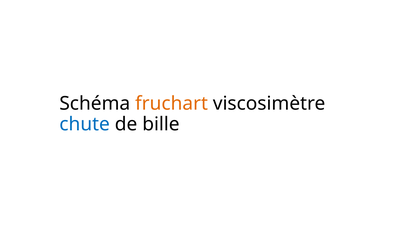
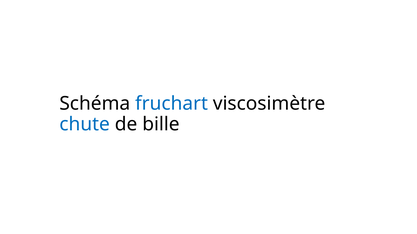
fruchart colour: orange -> blue (172, 104)
